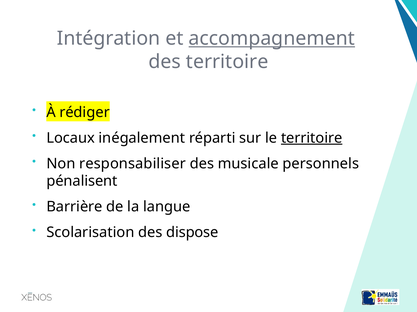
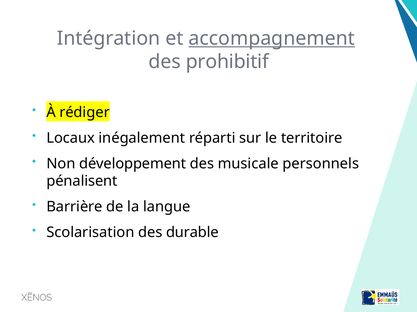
des territoire: territoire -> prohibitif (227, 62)
territoire underline: present -> none (312, 138)
responsabiliser: responsabiliser -> développement (133, 164)
dispose: dispose -> durable (192, 233)
